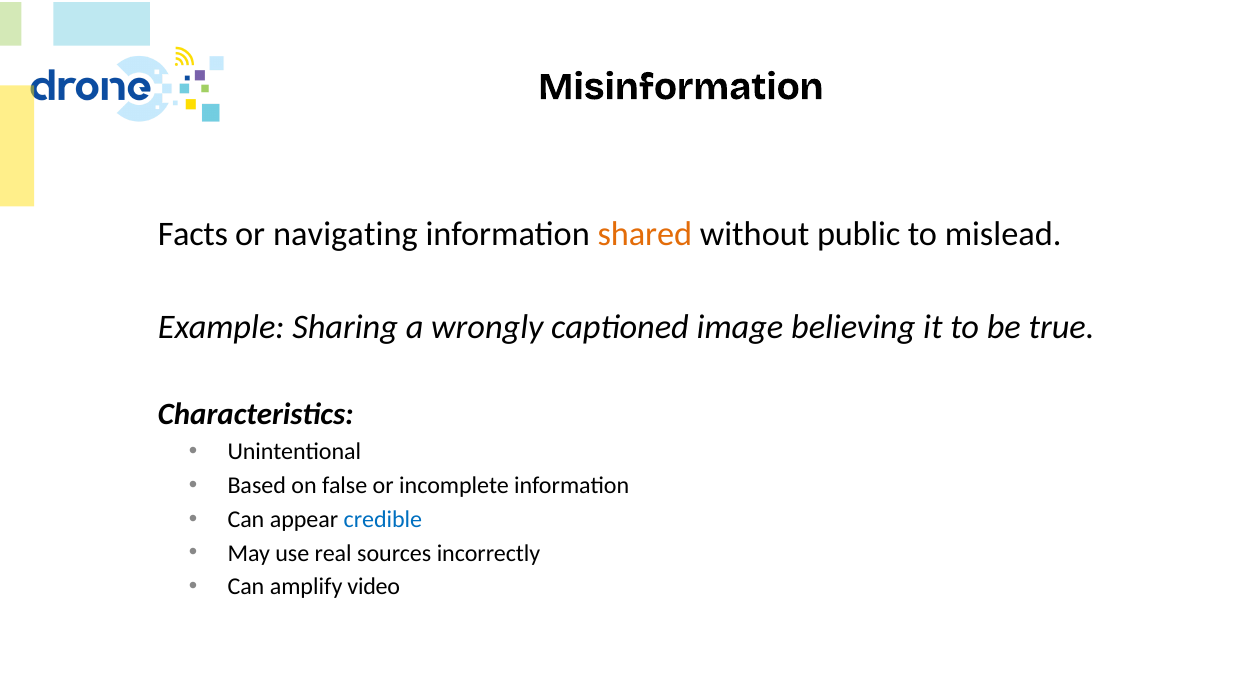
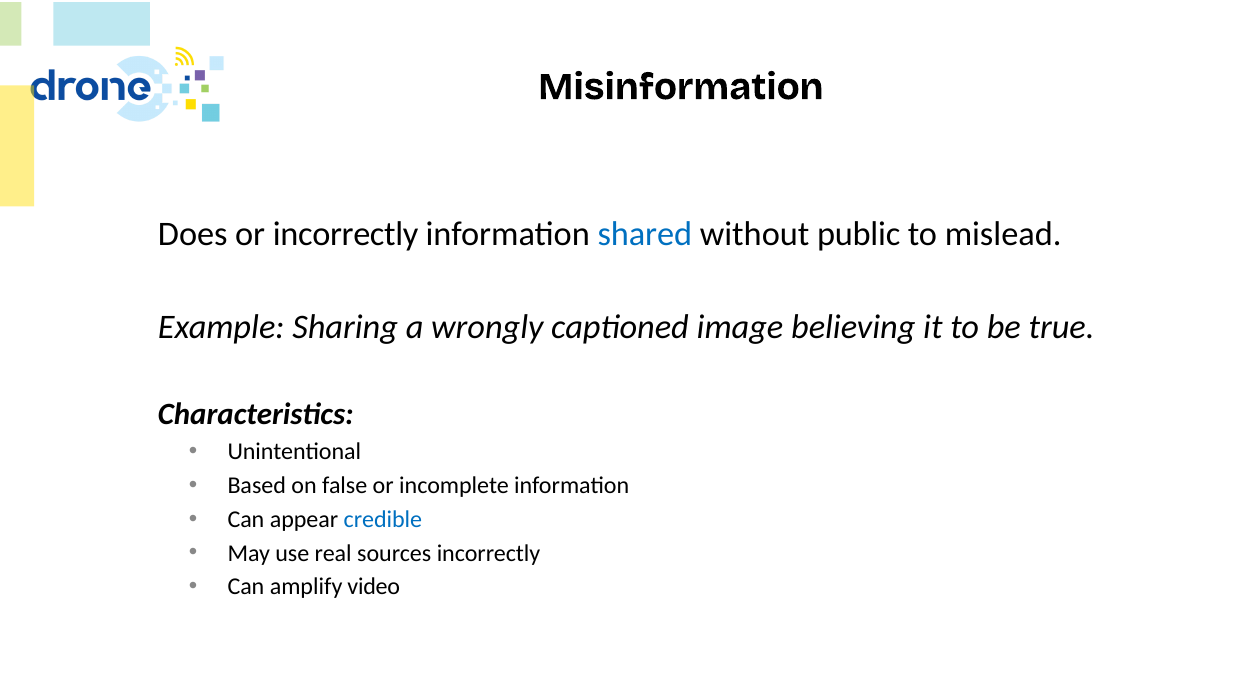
Facts: Facts -> Does (193, 234)
or navigating: navigating -> incorrectly (346, 234)
shared colour: orange -> blue (645, 234)
